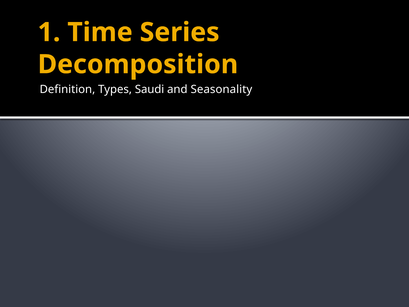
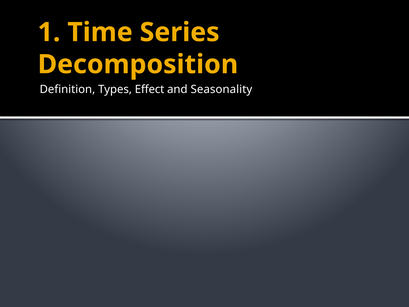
Saudi: Saudi -> Effect (150, 89)
